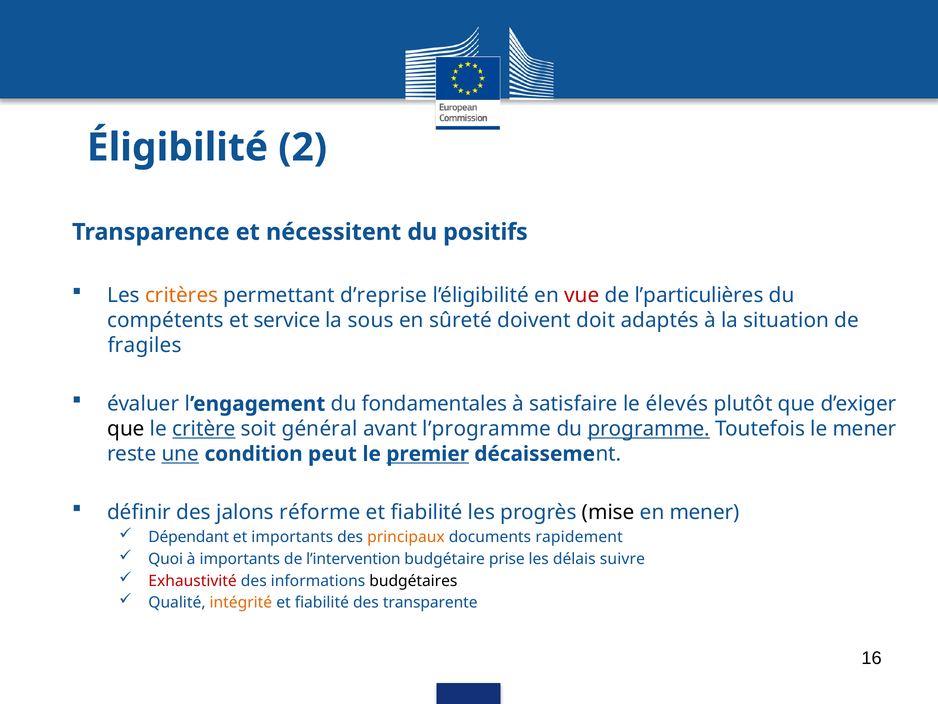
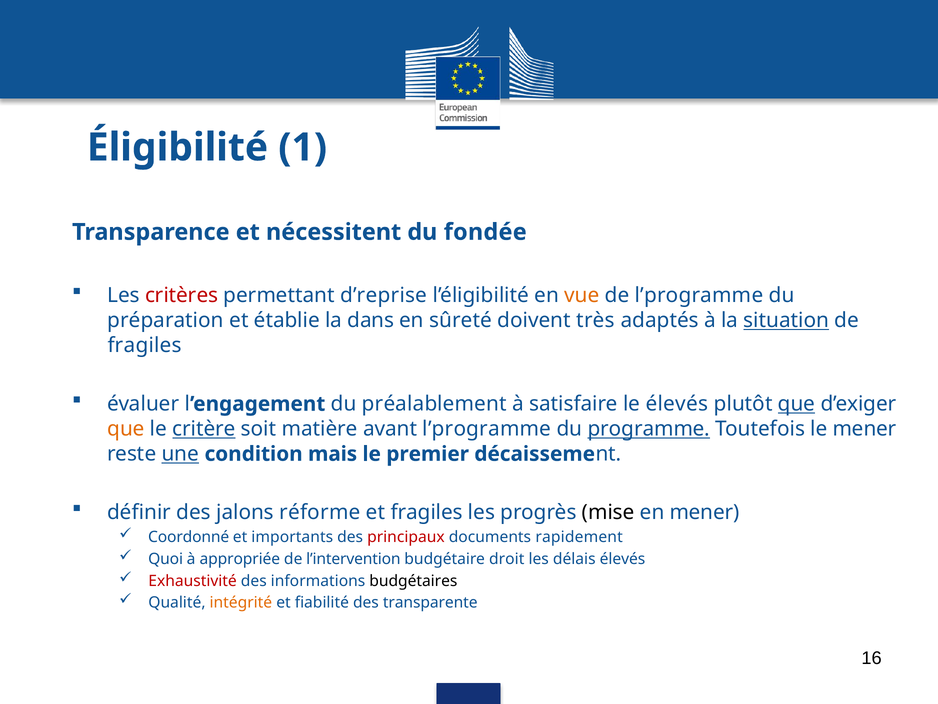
2: 2 -> 1 (303, 147)
positifs: positifs -> fondée (485, 232)
critères colour: orange -> red (182, 295)
vue colour: red -> orange (582, 295)
de l’particulières: l’particulières -> l’programme (699, 295)
compétents: compétents -> préparation (166, 320)
service: service -> établie (287, 320)
sous: sous -> dans (371, 320)
doit: doit -> très (596, 320)
situation underline: none -> present (786, 320)
fondamentales: fondamentales -> préalablement (434, 404)
que underline: none -> present (797, 404)
que colour: black -> orange (126, 429)
général: général -> matière (320, 429)
peut: peut -> mais (333, 454)
premier underline: present -> none (428, 454)
fiabilité: fiabilité -> fragiles (427, 512)
Dépendant: Dépendant -> Coordonné (189, 537)
principaux colour: orange -> red (406, 537)
à importants: importants -> appropriée (240, 559)
prise: prise -> droit (507, 559)
délais suivre: suivre -> élevés (623, 559)
